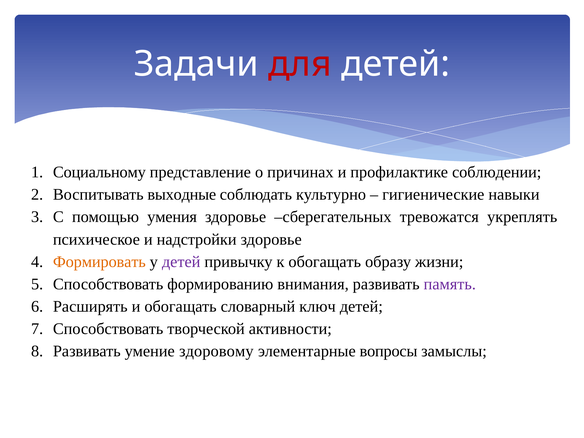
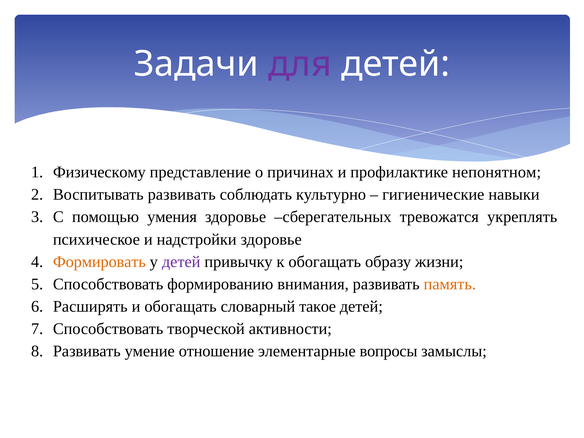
для colour: red -> purple (300, 64)
Социальному: Социальному -> Физическому (99, 172)
соблюдении: соблюдении -> непонятном (497, 172)
Воспитывать выходные: выходные -> развивать (182, 195)
память colour: purple -> orange (450, 284)
ключ: ключ -> такое (318, 307)
здоровому: здоровому -> отношение (216, 351)
